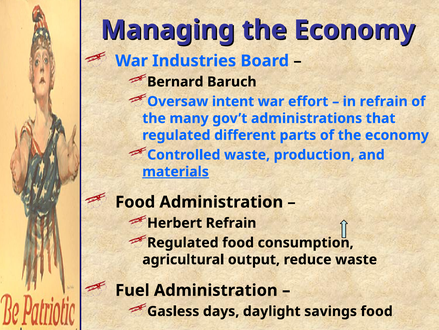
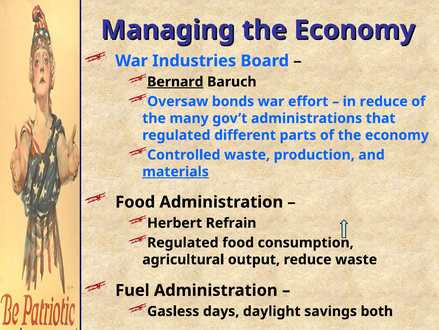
Bernard underline: none -> present (175, 82)
intent: intent -> bonds (233, 101)
in refrain: refrain -> reduce (384, 101)
savings food: food -> both (377, 311)
